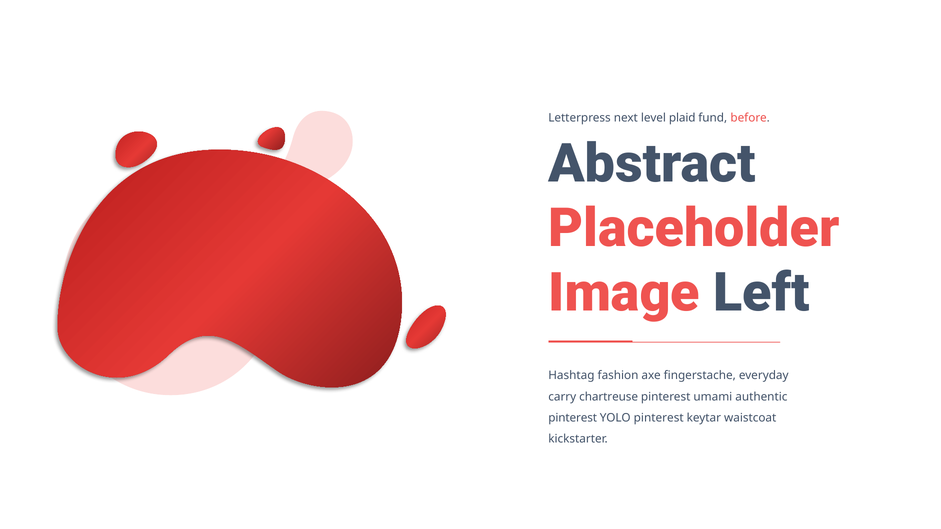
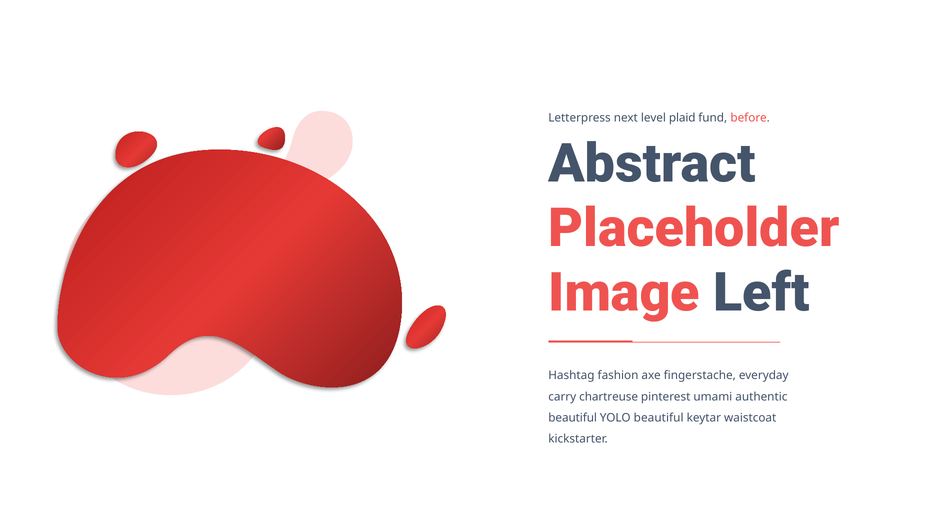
pinterest: pinterest -> beautiful (573, 418)
YOLO pinterest: pinterest -> beautiful (659, 418)
